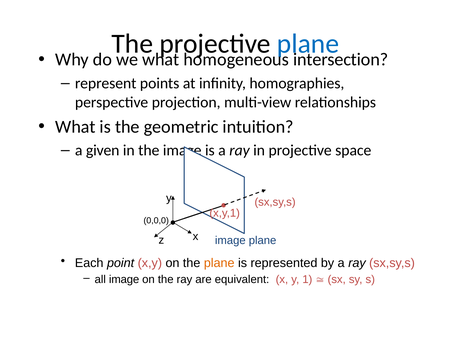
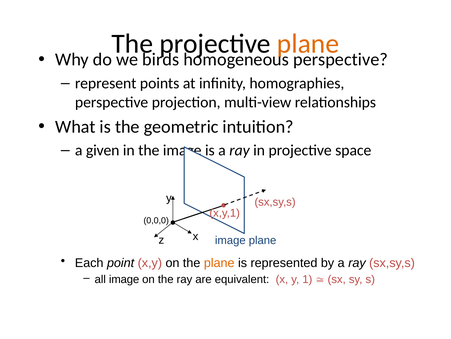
plane colour: blue -> orange (308, 44)
what: what -> birds (161, 60)
intersection: intersection -> perspective (341, 60)
